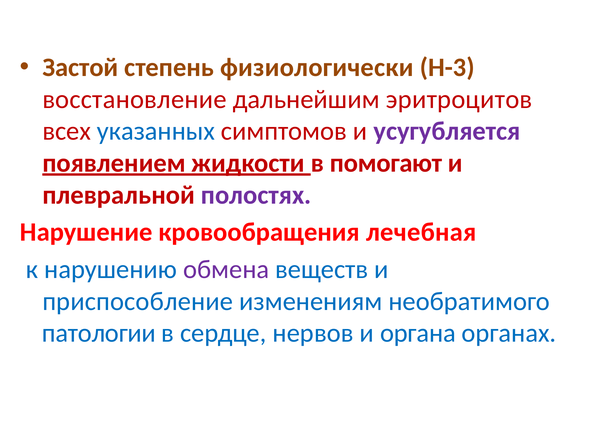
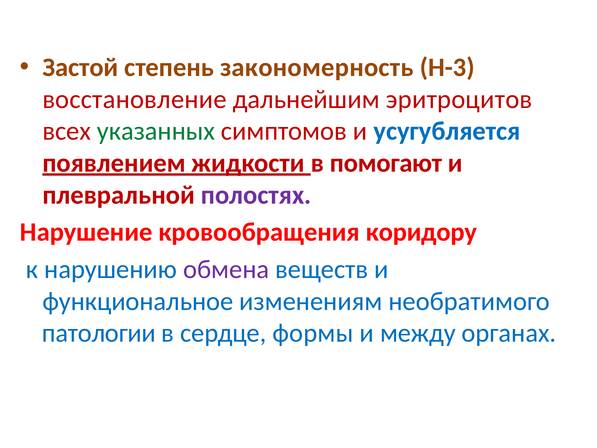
физиологически: физиологически -> закономерность (317, 67)
указанных colour: blue -> green (156, 131)
усугубляется colour: purple -> blue (447, 131)
лечебная: лечебная -> коридору (421, 232)
приспособление: приспособление -> функциональное (138, 301)
нервов: нервов -> формы (313, 333)
органа: органа -> между (418, 333)
